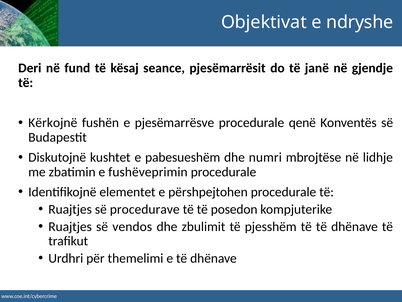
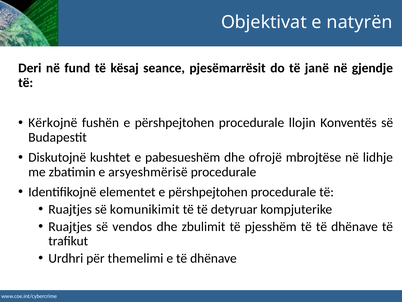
ndryshe: ndryshe -> natyrën (360, 22)
fushën e pjesëmarrësve: pjesëmarrësve -> përshpejtohen (175, 123)
qenë: qenë -> llojin (302, 123)
numri: numri -> ofrojë (265, 157)
fushëveprimin: fushëveprimin -> arsyeshmërisë (148, 172)
procedurave: procedurave -> komunikimit (145, 209)
posedon: posedon -> detyruar (234, 209)
